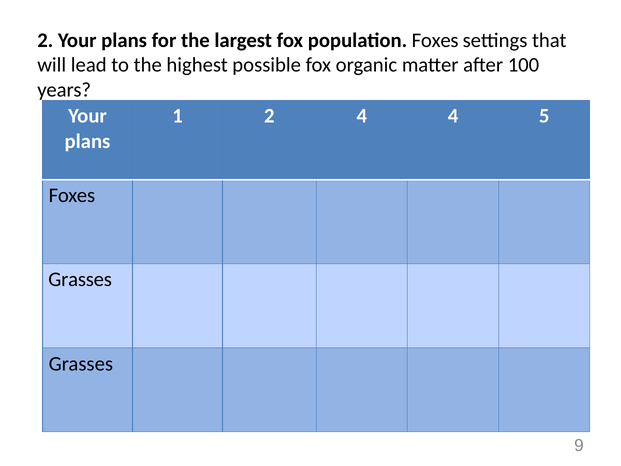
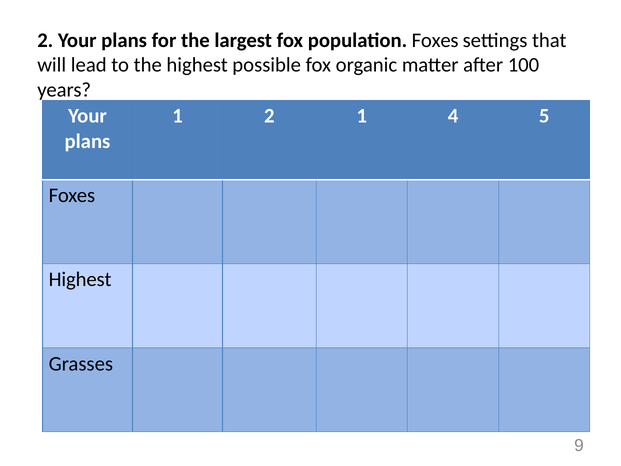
2 4: 4 -> 1 (362, 116)
Grasses: Grasses -> Highest (80, 279)
